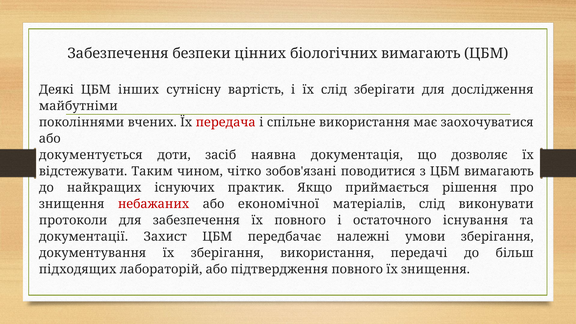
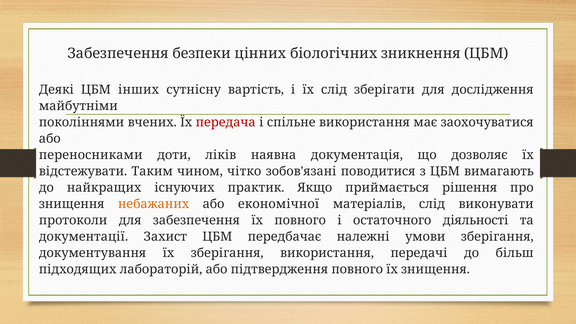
біологічних вимагають: вимагають -> зникнення (421, 53)
документується: документується -> переносниками (91, 155)
засіб: засіб -> ліків (221, 155)
небажаних colour: red -> orange (154, 204)
існування: існування -> діяльності (476, 220)
